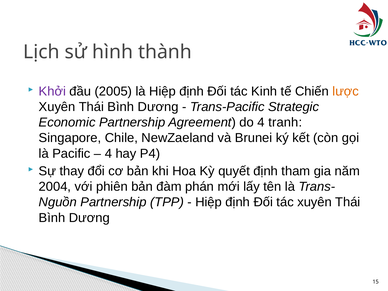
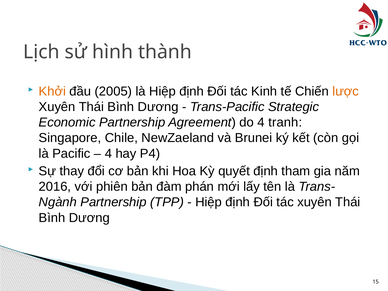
Khởi colour: purple -> orange (52, 91)
2004: 2004 -> 2016 (55, 187)
Nguồn: Nguồn -> Ngành (58, 202)
